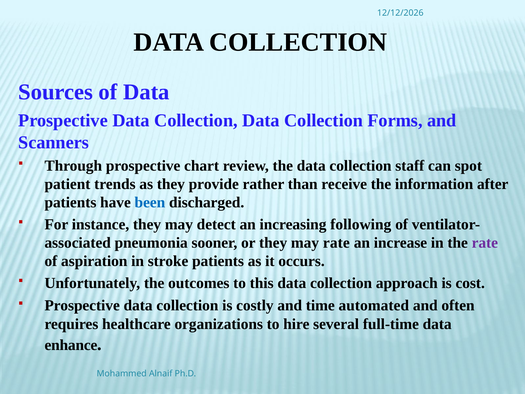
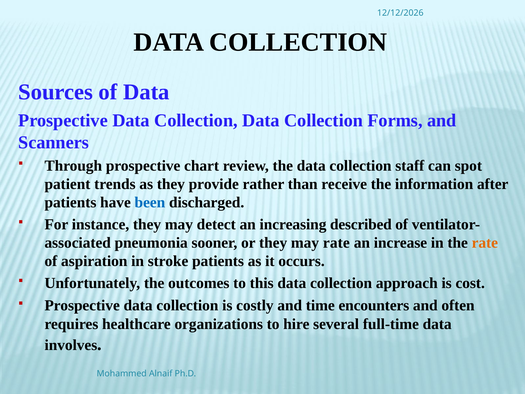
following: following -> described (361, 224)
rate colour: purple -> orange (485, 243)
automated: automated -> encounters (374, 305)
enhance: enhance -> involves (71, 345)
